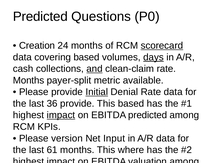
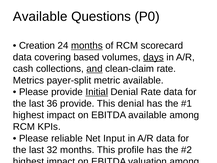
Predicted: Predicted -> Available (40, 16)
months underline: none -> present (87, 46)
scorecard underline: present -> none (162, 46)
Months: Months -> Metrics (29, 80)
This based: based -> denial (131, 103)
impact underline: present -> none (61, 115)
EBITDA predicted: predicted -> available (148, 115)
version: version -> reliable (67, 138)
61: 61 -> 32 (52, 150)
where: where -> profile (131, 150)
